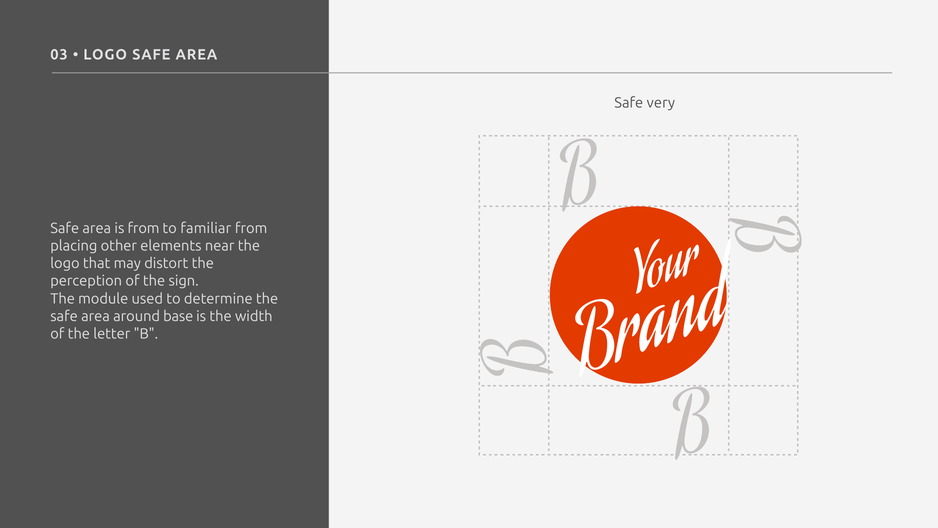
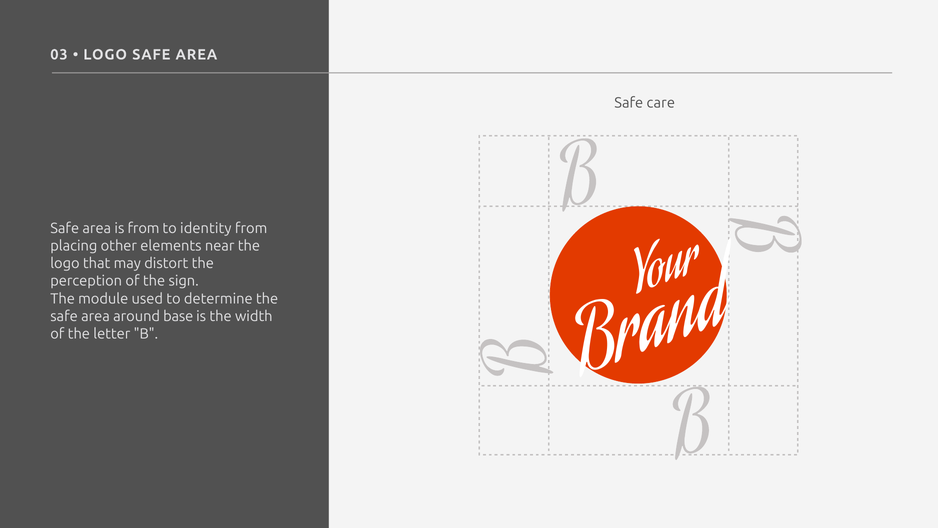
very: very -> care (661, 103)
familiar: familiar -> identity (206, 228)
